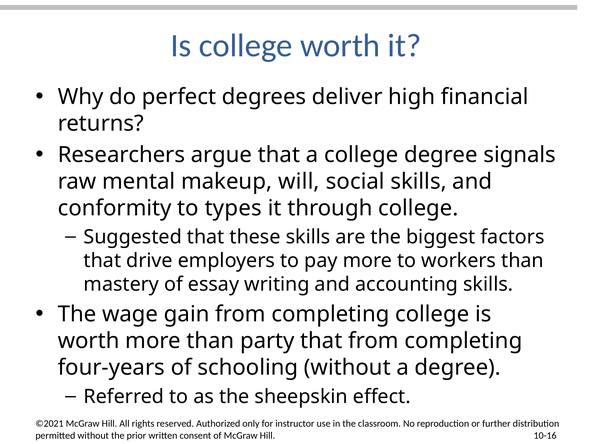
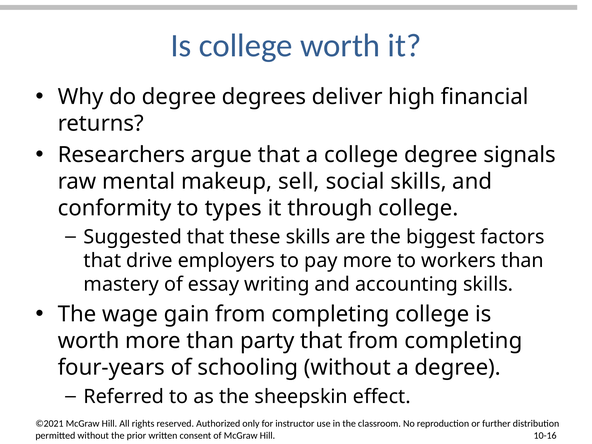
do perfect: perfect -> degree (179, 97)
will: will -> sell (299, 181)
